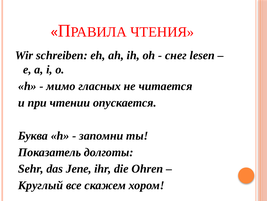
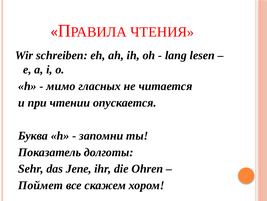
снег: снег -> lang (176, 55)
Круглый: Круглый -> Поймет (41, 185)
